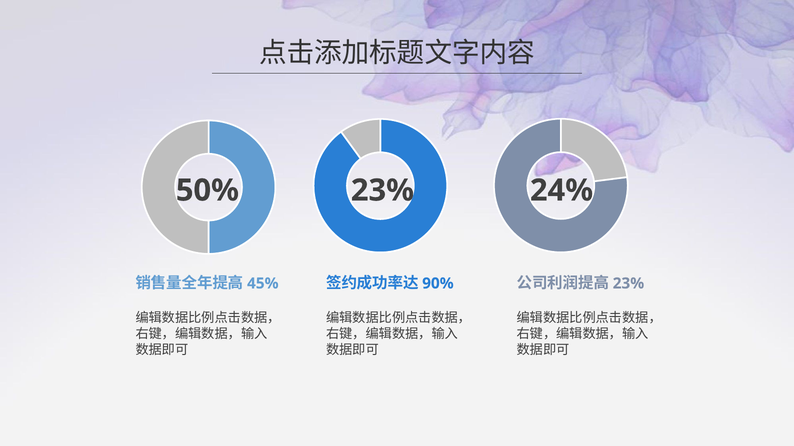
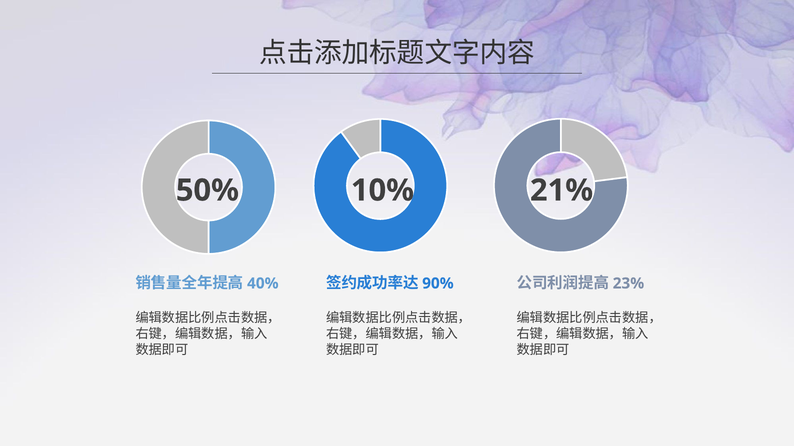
23%: 23% -> 10% (382, 191)
24%: 24% -> 21% (562, 191)
45%: 45% -> 40% (263, 284)
